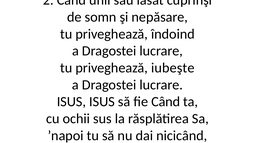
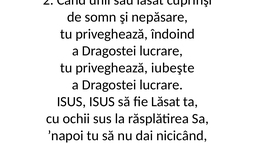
fie Când: Când -> Lăsat (166, 102)
